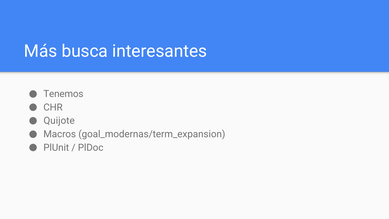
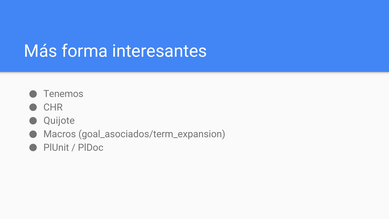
busca: busca -> forma (85, 51)
goal_modernas/term_expansion: goal_modernas/term_expansion -> goal_asociados/term_expansion (152, 134)
